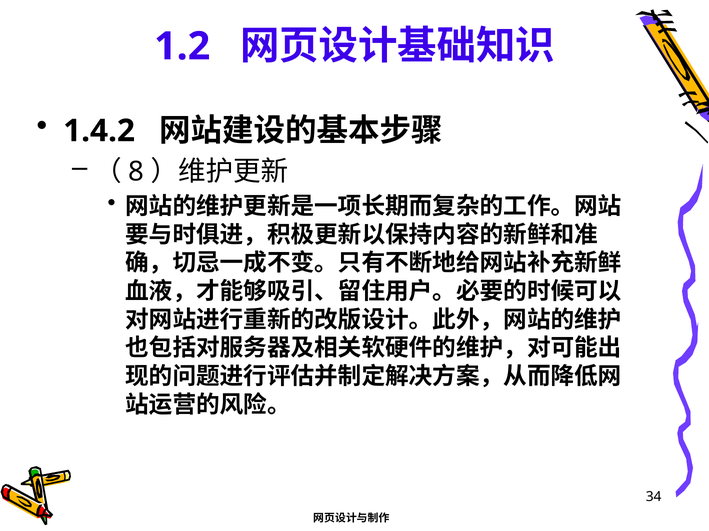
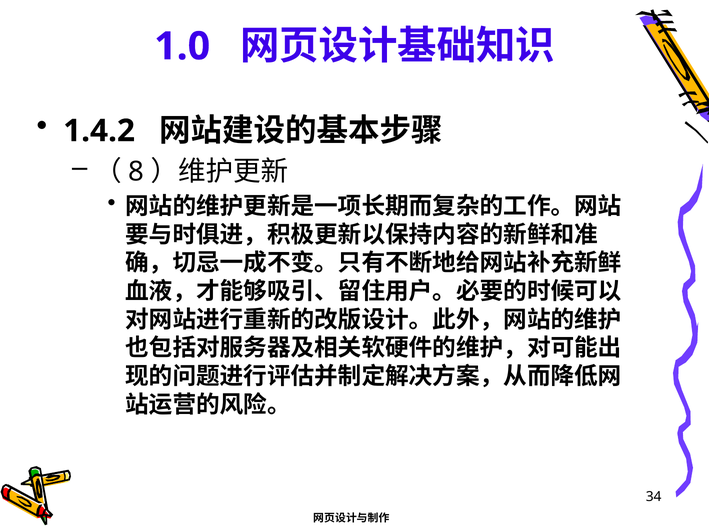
1.2: 1.2 -> 1.0 (182, 46)
